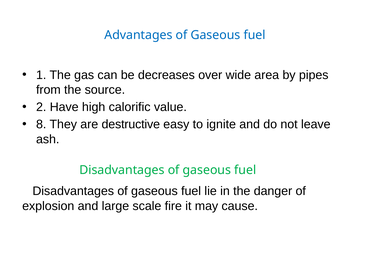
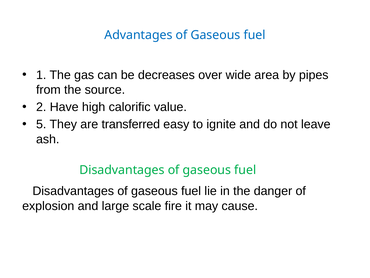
8: 8 -> 5 (41, 124)
destructive: destructive -> transferred (131, 124)
